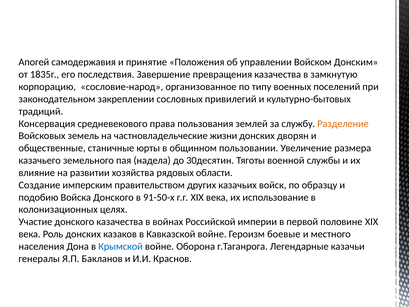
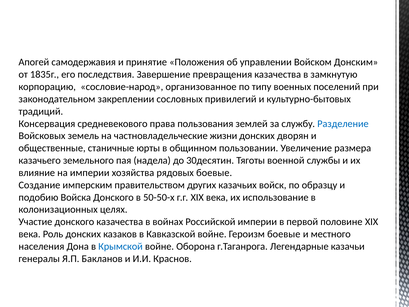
Разделение colour: orange -> blue (343, 124)
на развитии: развитии -> империи (90, 173)
рядовых области: области -> боевые (214, 173)
91-50-х: 91-50-х -> 50-50-х (159, 197)
